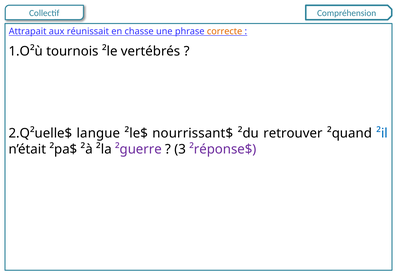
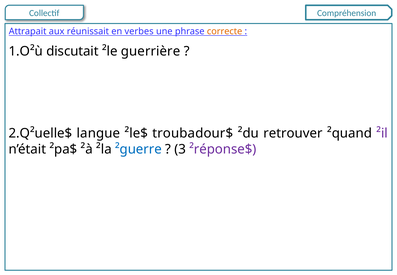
chasse: chasse -> verbes (139, 31)
tournois: tournois -> discutait (72, 51)
vertébrés: vertébrés -> guerrière (151, 51)
nourrissant$: nourrissant$ -> troubadour$ (193, 133)
²il colour: blue -> purple (382, 133)
²guerre colour: purple -> blue (138, 149)
